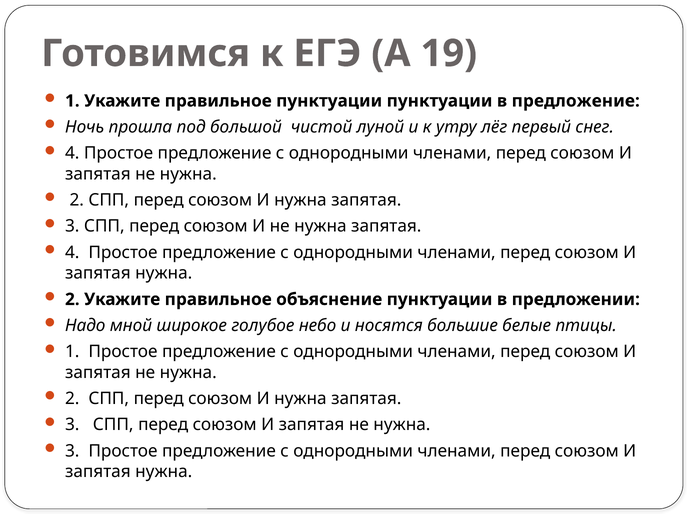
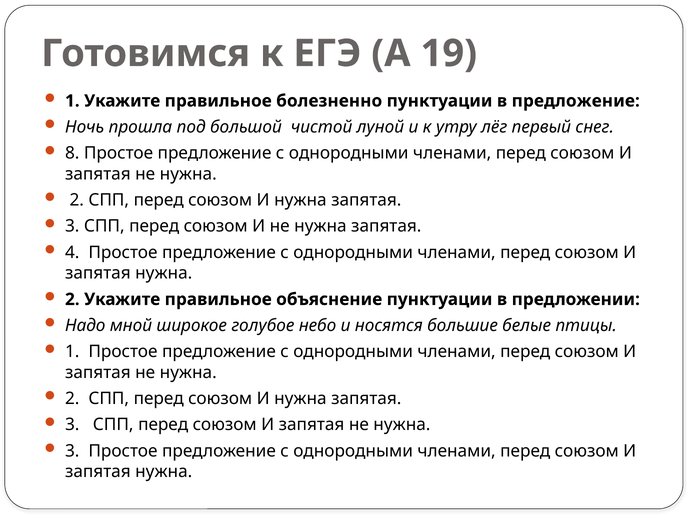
правильное пунктуации: пунктуации -> болезненно (329, 101)
4: 4 -> 8 (72, 153)
